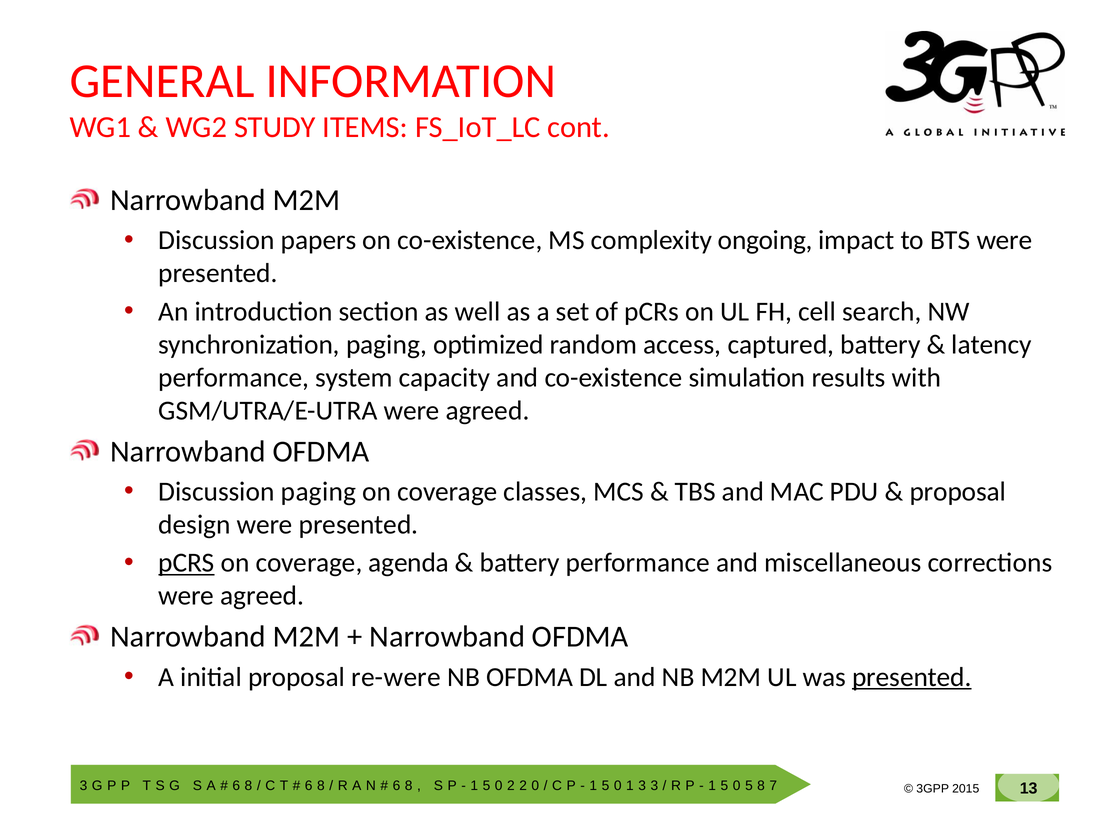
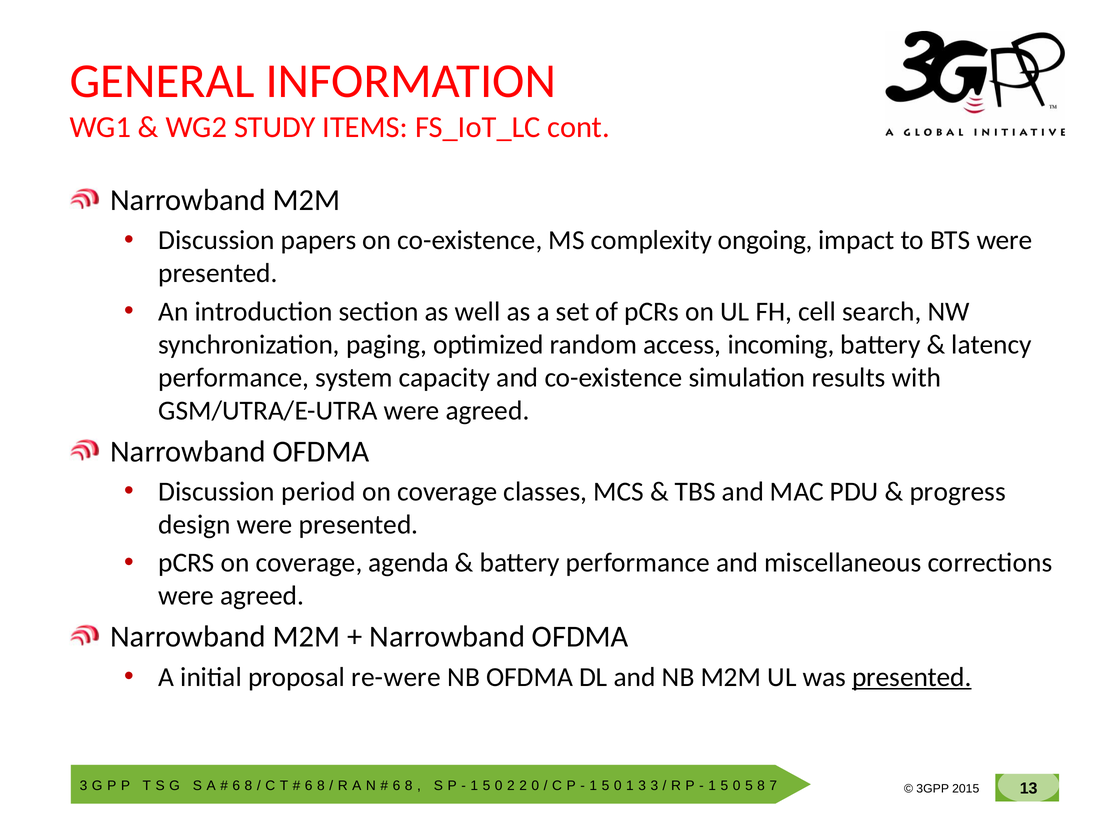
captured: captured -> incoming (781, 345)
Discussion paging: paging -> period (318, 491)
proposal: proposal -> progress (958, 491)
pCRS underline: present -> none (186, 563)
